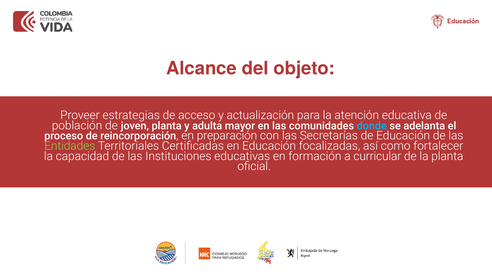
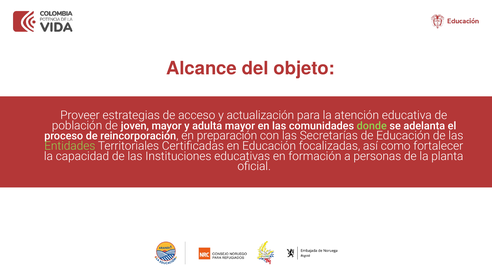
joven planta: planta -> mayor (167, 126)
donde colour: light blue -> light green (372, 126)
curricular: curricular -> personas (377, 156)
